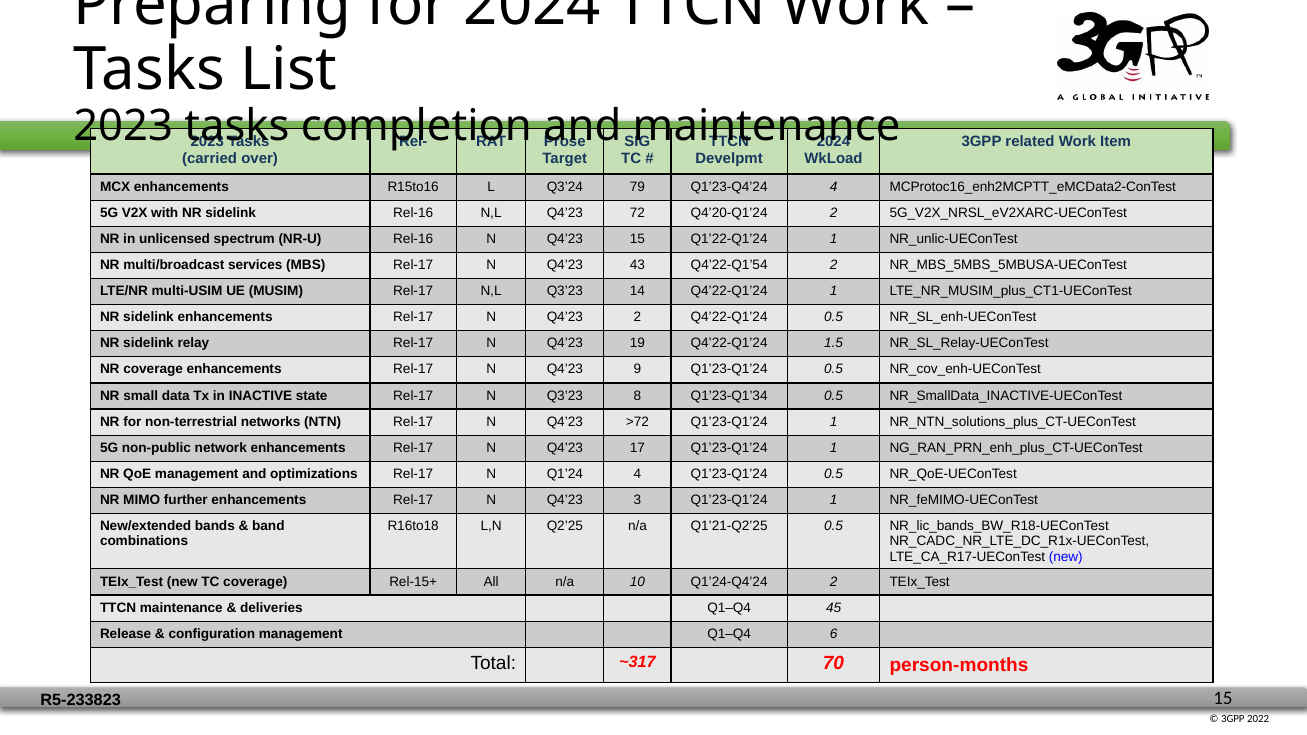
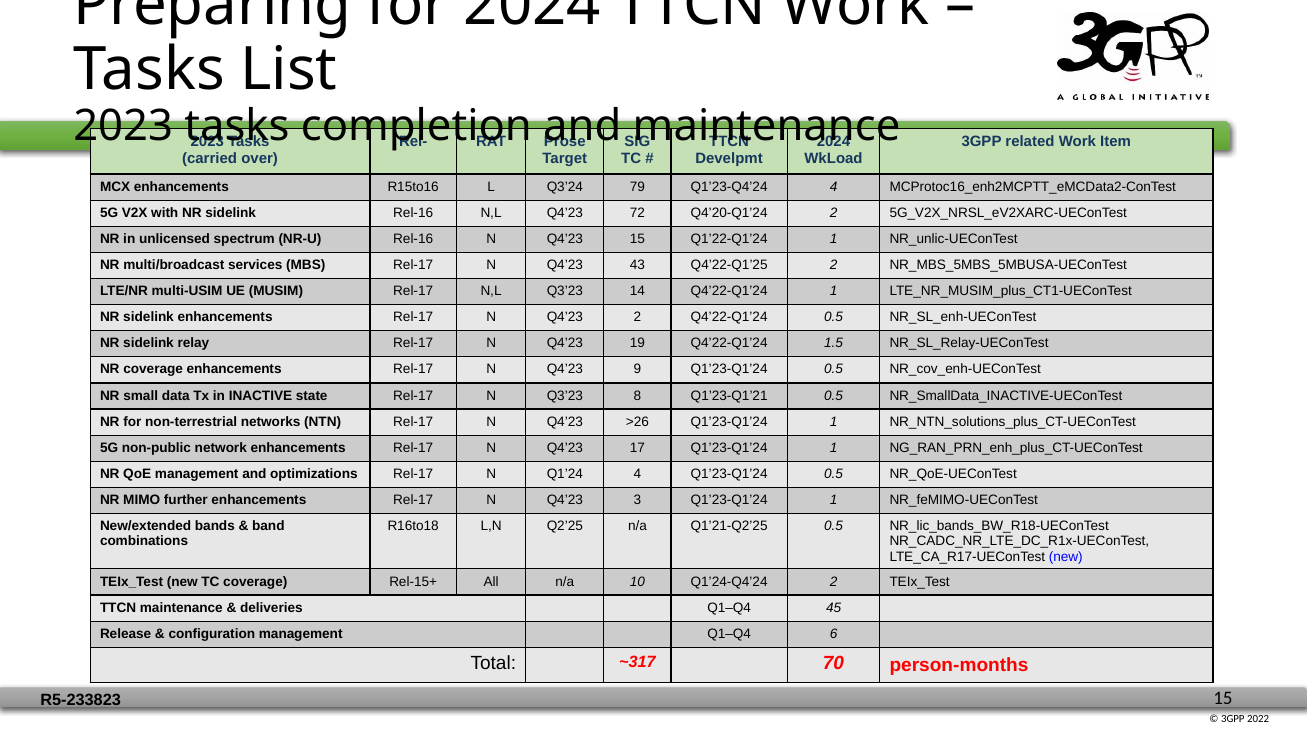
Q4’22-Q1’54: Q4’22-Q1’54 -> Q4’22-Q1’25 (729, 265)
Q1’23-Q1’34: Q1’23-Q1’34 -> Q1’23-Q1’21 (729, 396)
>72: >72 -> >26 (637, 422)
